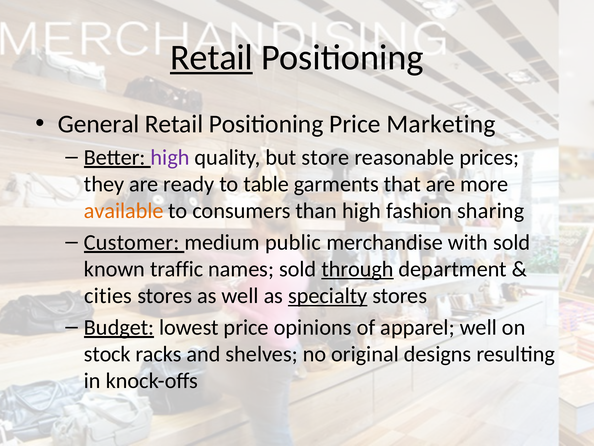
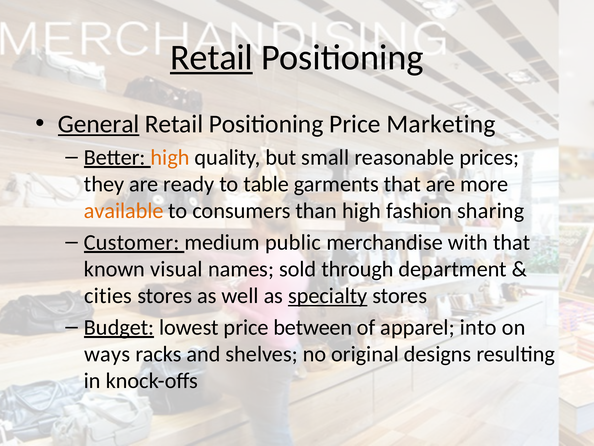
General underline: none -> present (99, 124)
high colour: purple -> orange (170, 157)
store: store -> small (325, 157)
with sold: sold -> that (512, 242)
traffic: traffic -> visual (176, 269)
through underline: present -> none (357, 269)
opinions: opinions -> between (313, 327)
apparel well: well -> into (478, 327)
stock: stock -> ways (107, 354)
